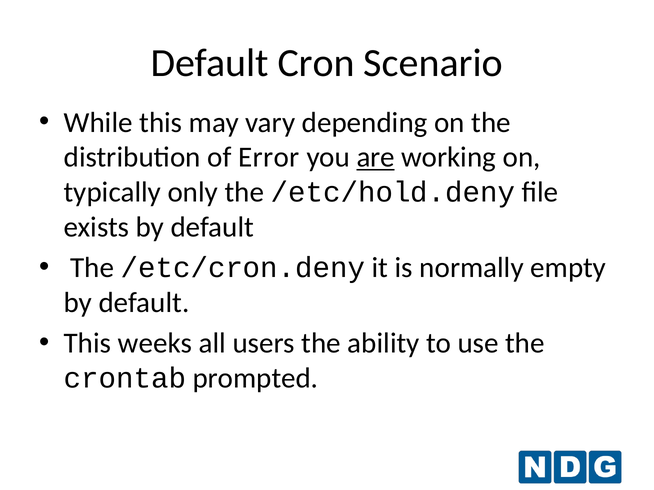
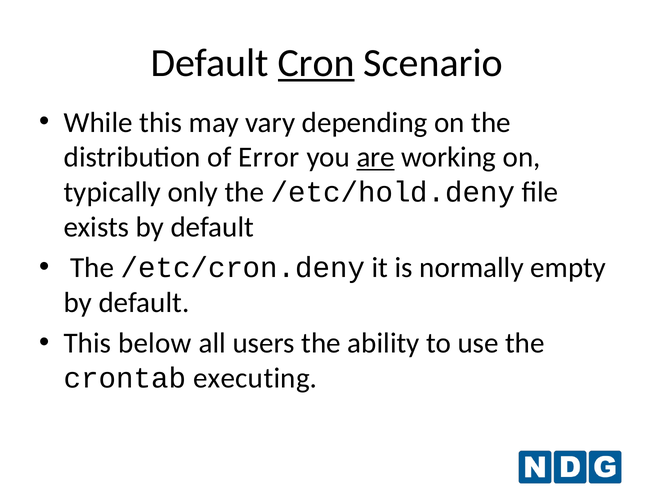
Cron underline: none -> present (316, 63)
weeks: weeks -> below (155, 344)
prompted: prompted -> executing (255, 378)
